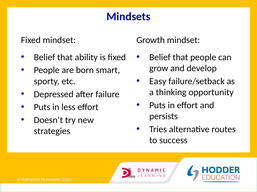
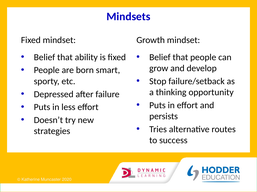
Easy: Easy -> Stop (158, 82)
